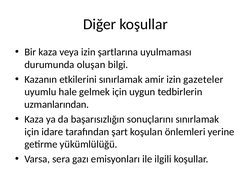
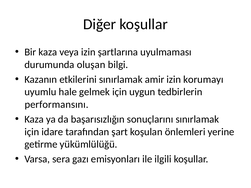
gazeteler: gazeteler -> korumayı (203, 80)
uzmanlarından: uzmanlarından -> performansını (57, 105)
